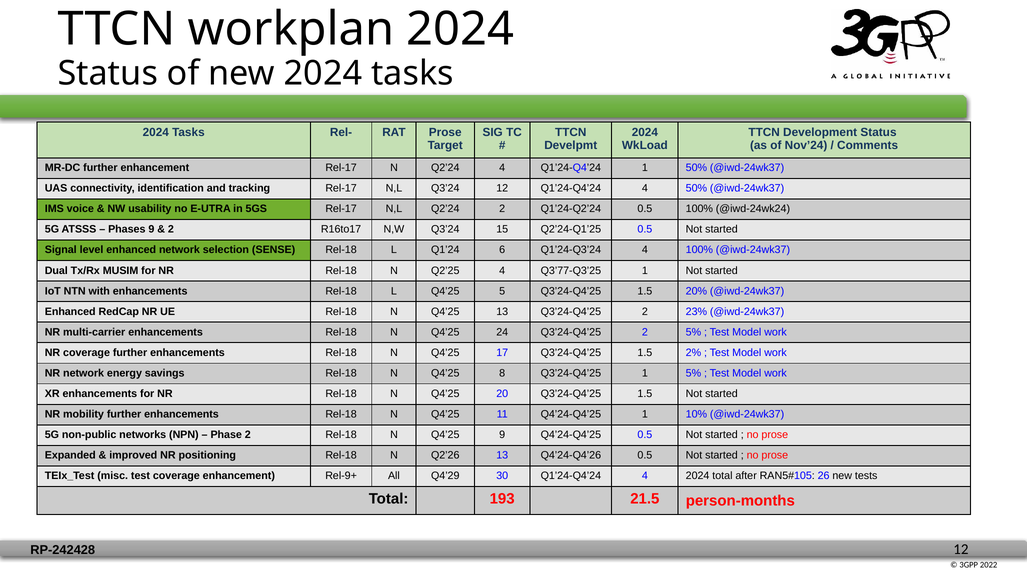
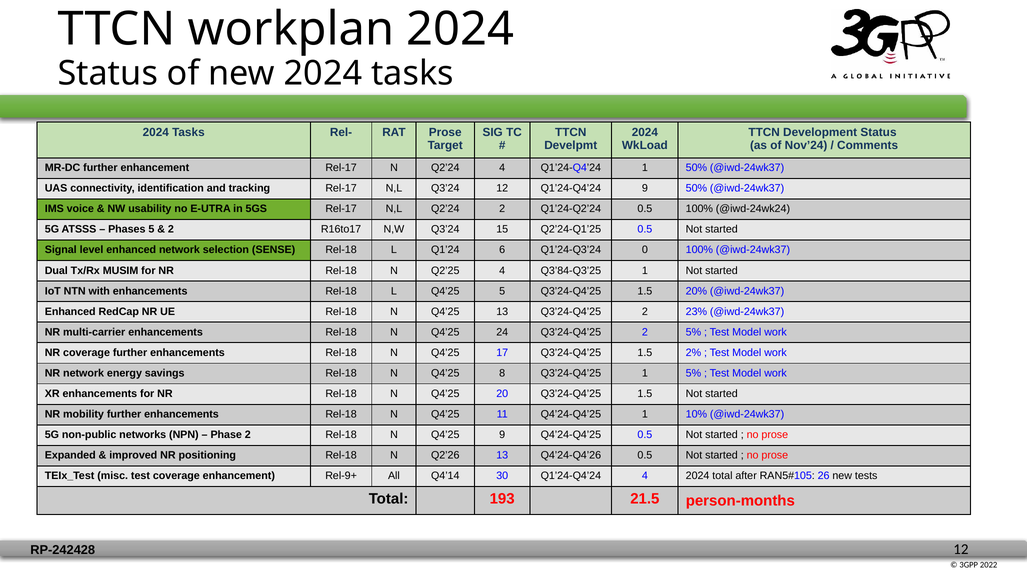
12 Q1’24-Q4’24 4: 4 -> 9 (645, 188)
Phases 9: 9 -> 5 (151, 229)
Q1’24-Q3’24 4: 4 -> 0 (645, 250)
Q3’77-Q3’25: Q3’77-Q3’25 -> Q3’84-Q3’25 (571, 270)
Q4’29: Q4’29 -> Q4’14 (445, 476)
